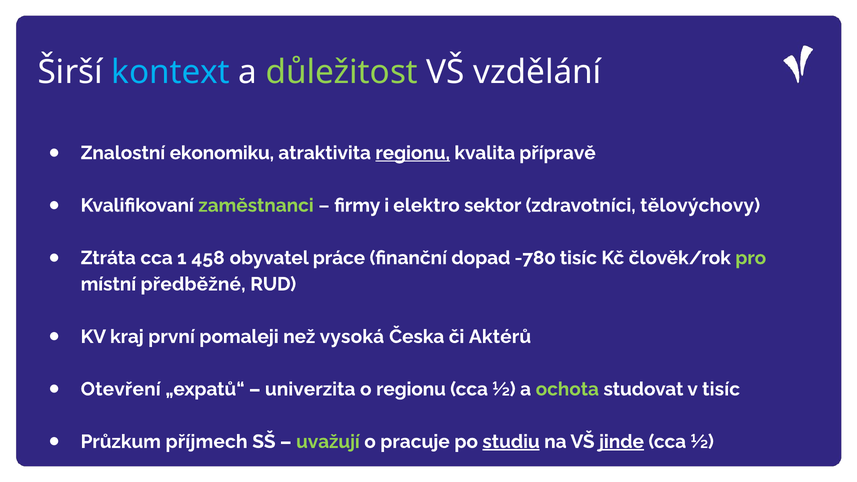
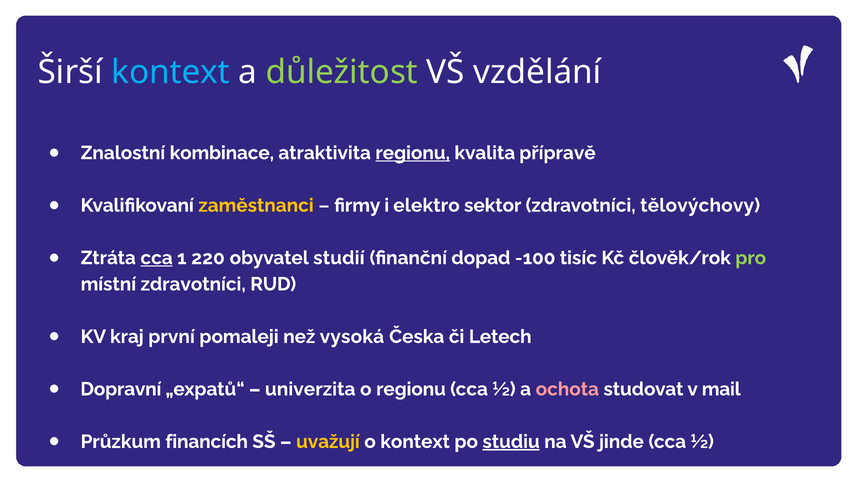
ekonomiku: ekonomiku -> kombinace (222, 153)
zaměstnanci colour: light green -> yellow (256, 205)
cca underline: none -> present (157, 258)
458: 458 -> 220 (208, 258)
práce: práce -> studií (339, 258)
-780: -780 -> -100 (535, 258)
místní předběžné: předběžné -> zdravotníci (193, 284)
Aktérů: Aktérů -> Letech (500, 337)
Otevření: Otevření -> Dopravní (121, 389)
ochota colour: light green -> pink (567, 389)
v tisíc: tisíc -> mail (721, 389)
příjmech: příjmech -> financích (207, 442)
uvažují colour: light green -> yellow (328, 442)
o pracuje: pracuje -> kontext (415, 442)
jinde underline: present -> none (621, 442)
